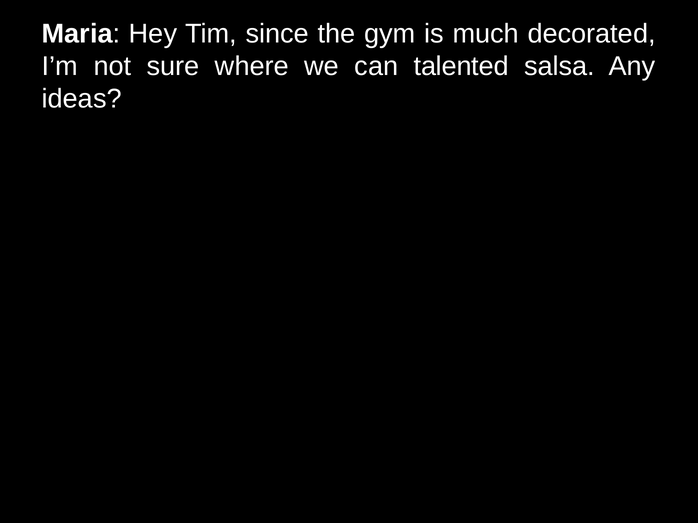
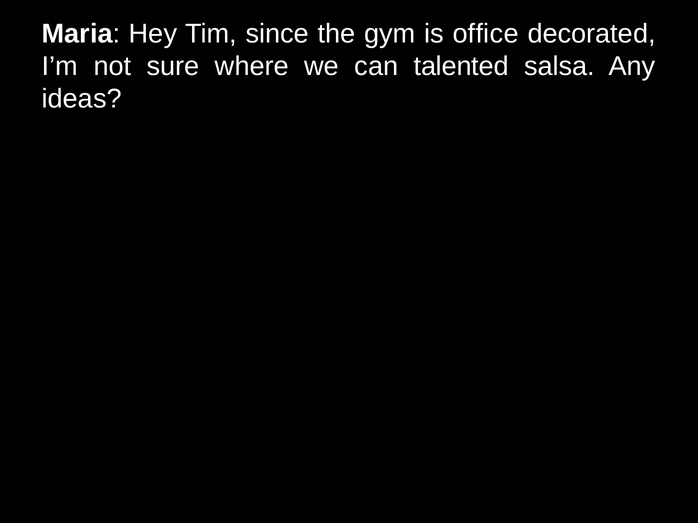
much: much -> office (486, 34)
